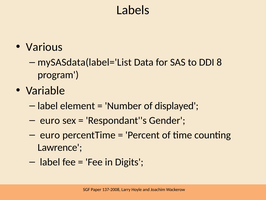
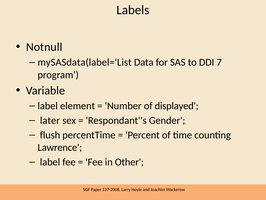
Various: Various -> Notnull (44, 47)
8: 8 -> 7 (219, 62)
euro: euro -> later (50, 120)
euro: euro -> flush (50, 135)
Digits: Digits -> Other (129, 162)
